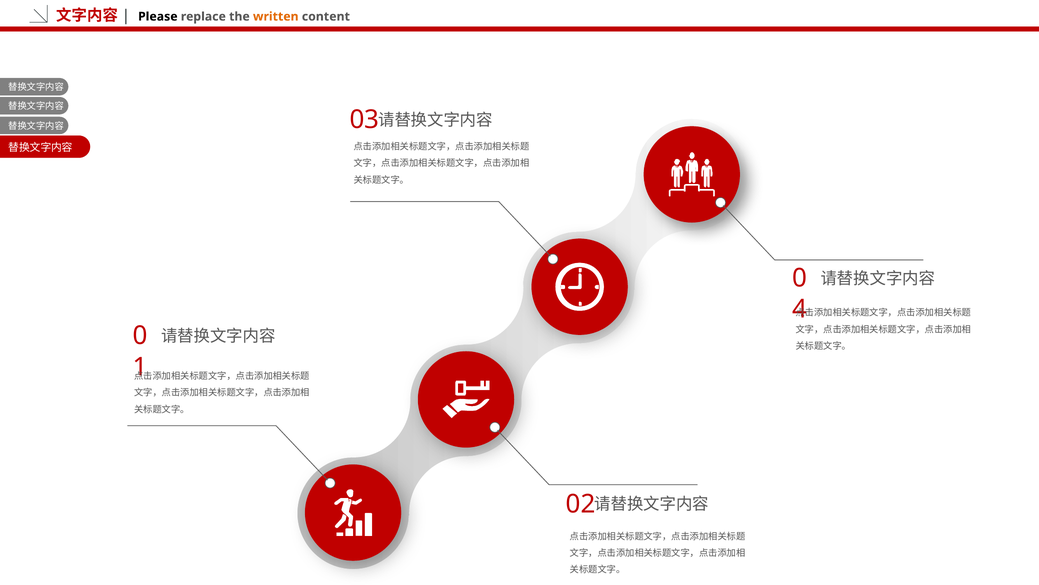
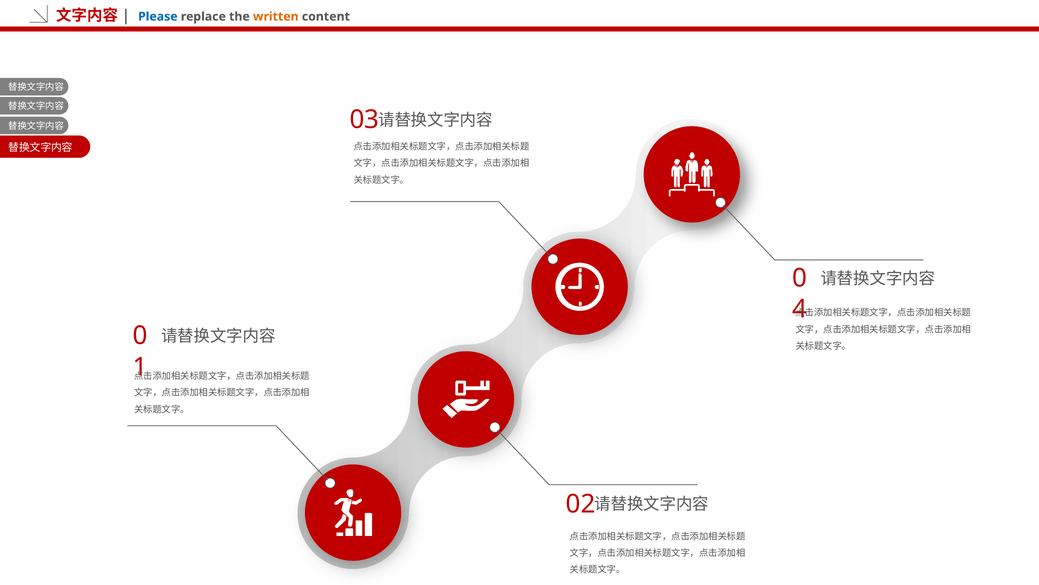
Please colour: black -> blue (158, 17)
